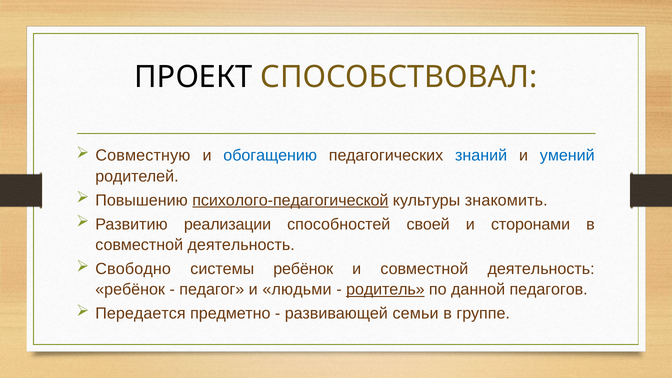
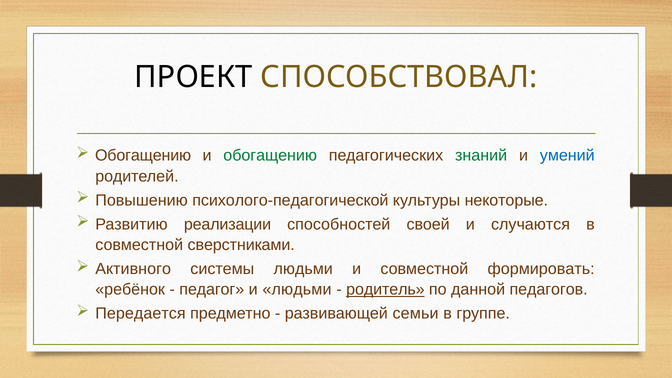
Совместную: Совместную -> Обогащению (143, 156)
обогащению colour: blue -> green (270, 156)
знаний colour: blue -> green (481, 156)
психолого-педагогической underline: present -> none (290, 200)
знакомить: знакомить -> некоторые (506, 200)
сторонами: сторонами -> случаются (531, 224)
деятельность: деятельность -> сверстниками (241, 245)
Свободно: Свободно -> Активного (133, 269)
системы ребёнок: ребёнок -> людьми (303, 269)
и совместной деятельность: деятельность -> формировать (541, 269)
